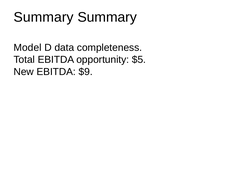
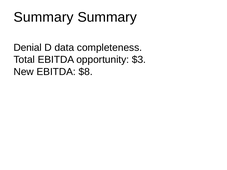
Model: Model -> Denial (28, 48)
$5: $5 -> $3 (139, 60)
$9: $9 -> $8 (86, 72)
